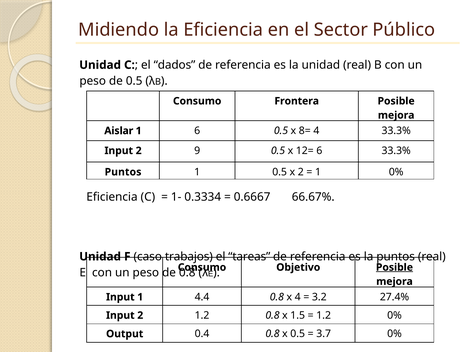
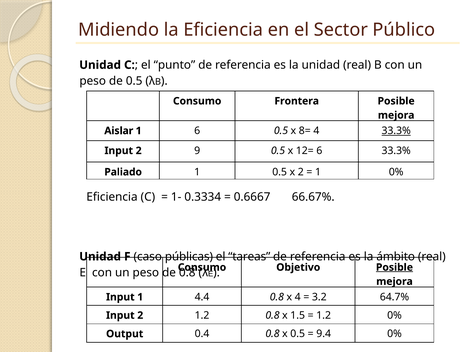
dados: dados -> punto (174, 65)
33.3% underline: none -> present (396, 131)
Puntos: Puntos -> Paliado (123, 172)
trabajos: trabajos -> públicas (189, 256)
la puntos: puntos -> ámbito (396, 256)
27.4%: 27.4% -> 64.7% (394, 297)
3.7: 3.7 -> 9.4 (324, 334)
